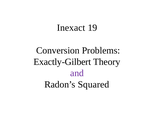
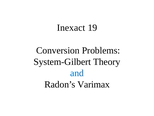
Exactly-Gilbert: Exactly-Gilbert -> System-Gilbert (62, 61)
and colour: purple -> blue (77, 73)
Squared: Squared -> Varimax (94, 84)
